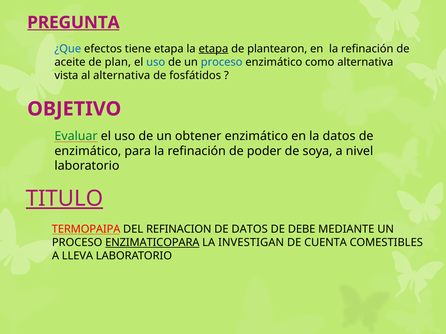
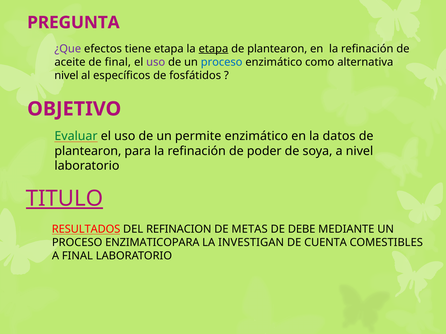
PREGUNTA underline: present -> none (73, 23)
¿Que colour: blue -> purple (68, 49)
de plan: plan -> final (118, 62)
uso colour: blue -> purple (156, 62)
vista: vista -> nivel (66, 76)
al alternativa: alternativa -> específicos (122, 76)
obtener: obtener -> permite (198, 136)
enzimático: enzimático -> plantearon (88, 151)
TERMOPAIPA: TERMOPAIPA -> RESULTADOS (86, 229)
DE DATOS: DATOS -> METAS (250, 229)
ENZIMATICOPARA underline: present -> none (152, 243)
A LLEVA: LLEVA -> FINAL (77, 256)
